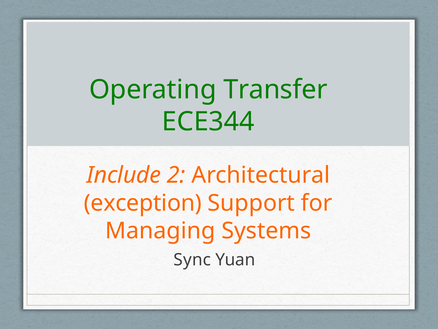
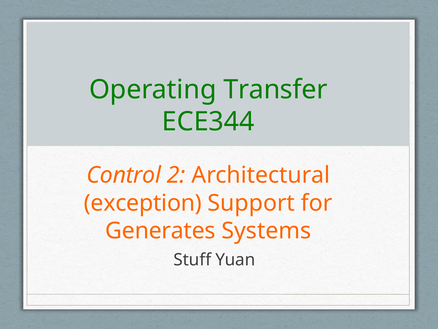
Include: Include -> Control (124, 175)
Managing: Managing -> Generates (160, 231)
Sync: Sync -> Stuff (192, 260)
